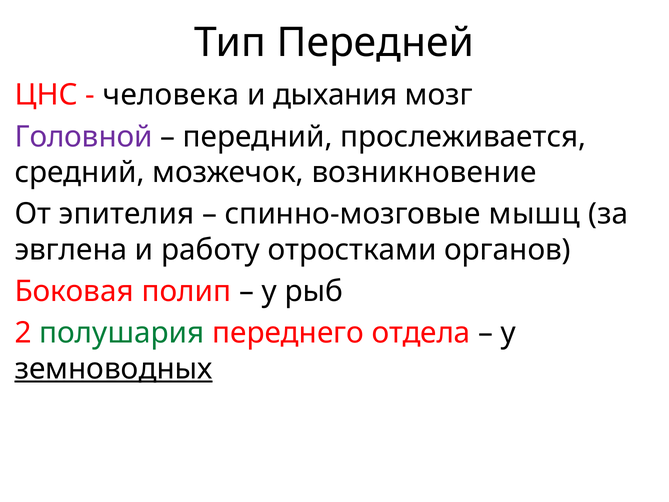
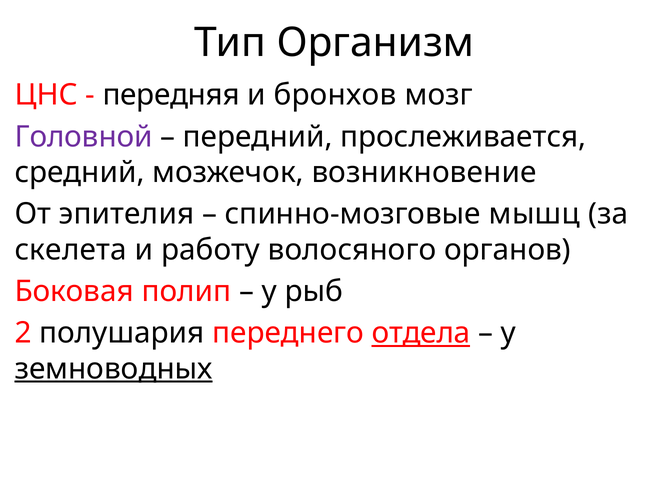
Передней: Передней -> Организм (375, 43)
человека: человека -> передняя (171, 95)
дыхания: дыхания -> бронхов (335, 95)
эвглена: эвглена -> скелета (71, 250)
отростками: отростками -> волосяного (352, 250)
полушария colour: green -> black (122, 333)
отдела underline: none -> present (421, 333)
